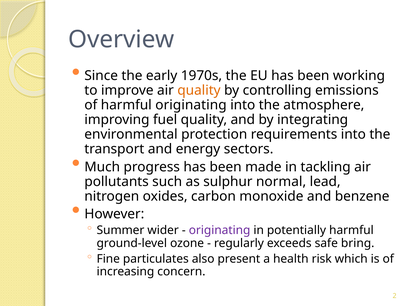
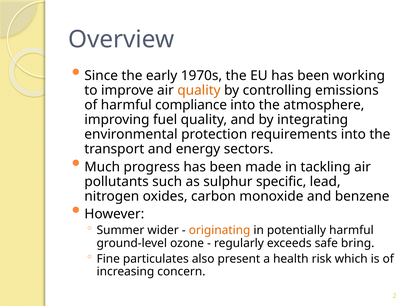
harmful originating: originating -> compliance (191, 105)
normal: normal -> specific (281, 182)
originating colour: purple -> orange (220, 230)
